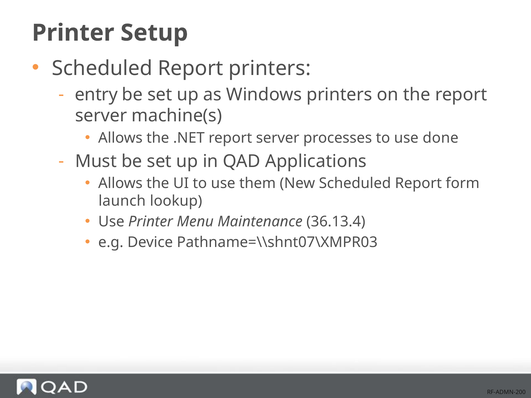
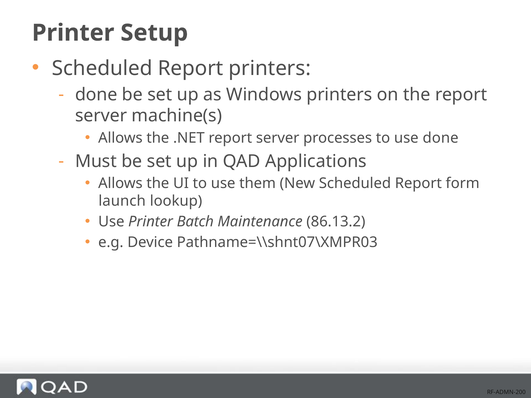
entry: entry -> done (96, 95)
Menu: Menu -> Batch (195, 222)
36.13.4: 36.13.4 -> 86.13.2 (336, 222)
